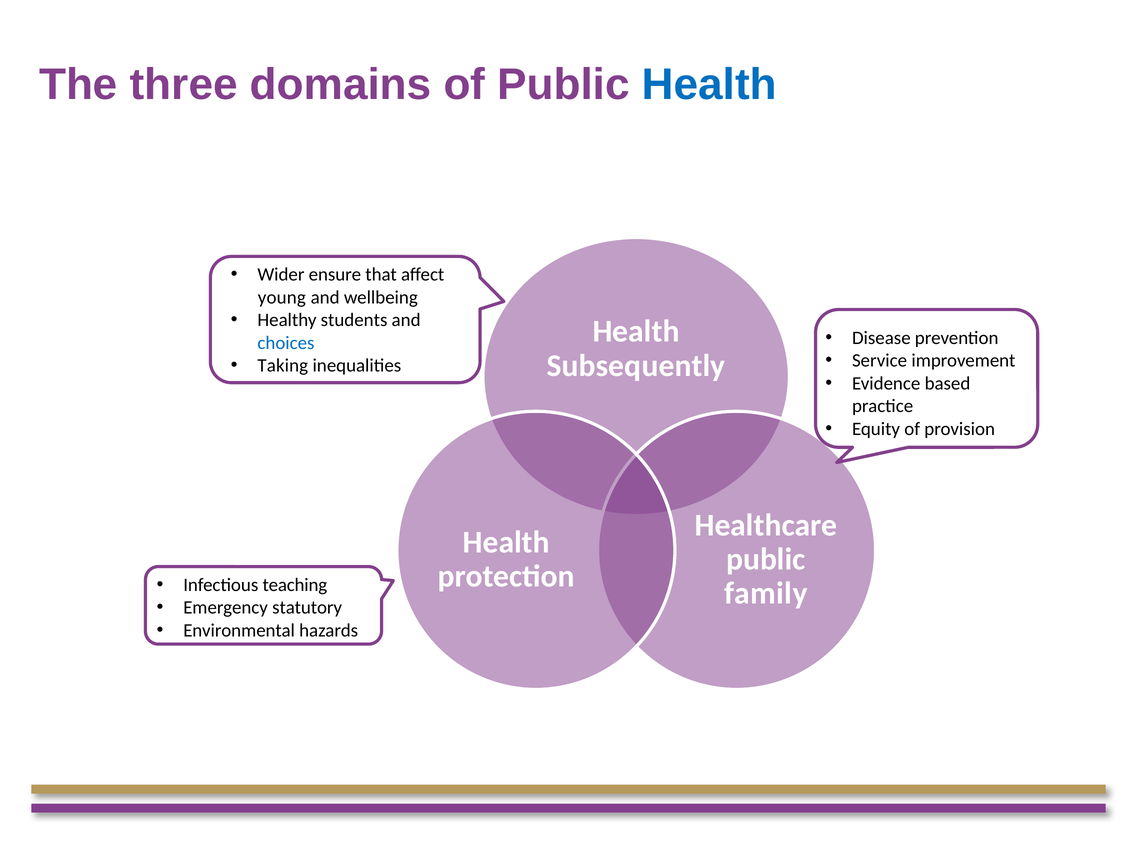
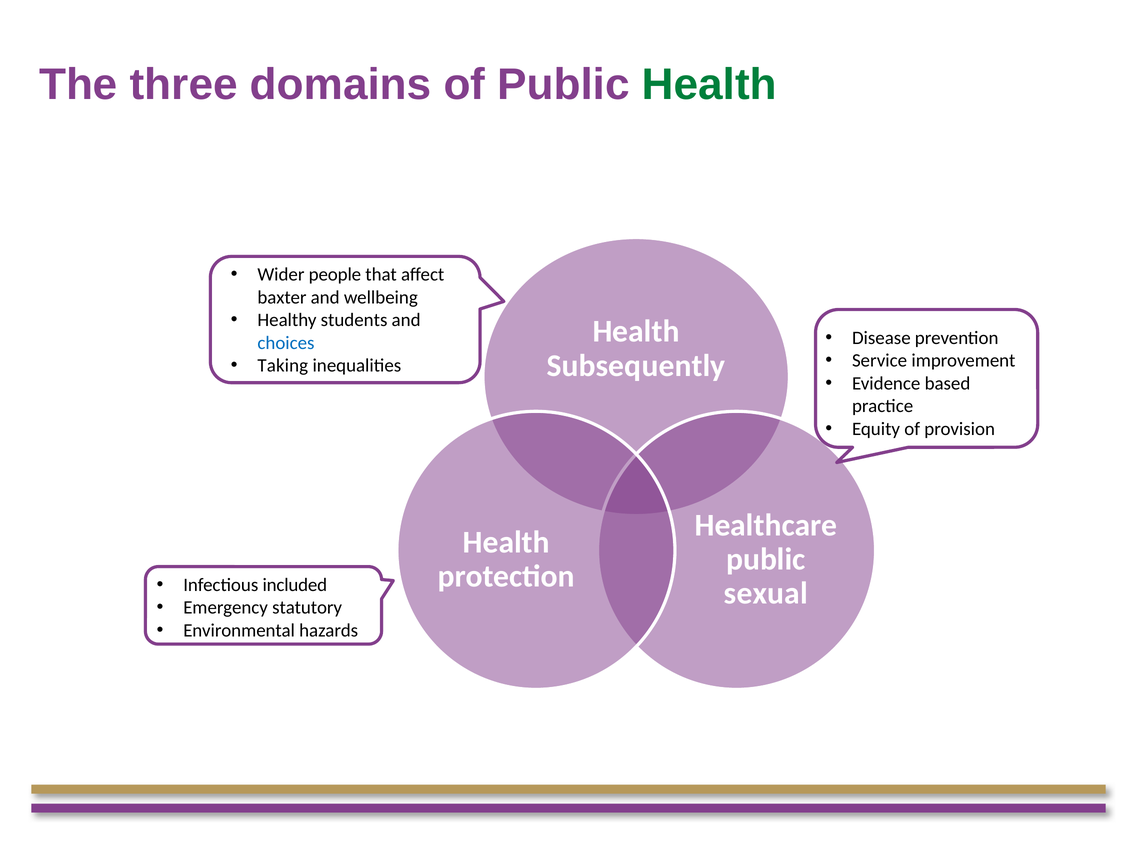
Health colour: blue -> green (709, 85)
ensure: ensure -> people (335, 275)
young: young -> baxter (282, 297)
teaching: teaching -> included (295, 585)
family: family -> sexual (766, 593)
